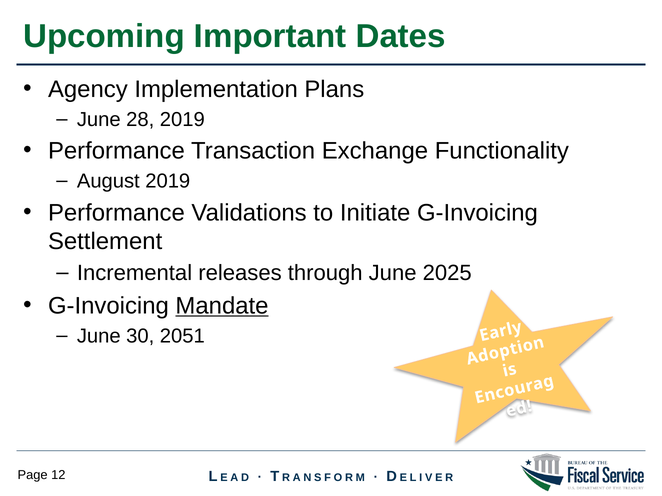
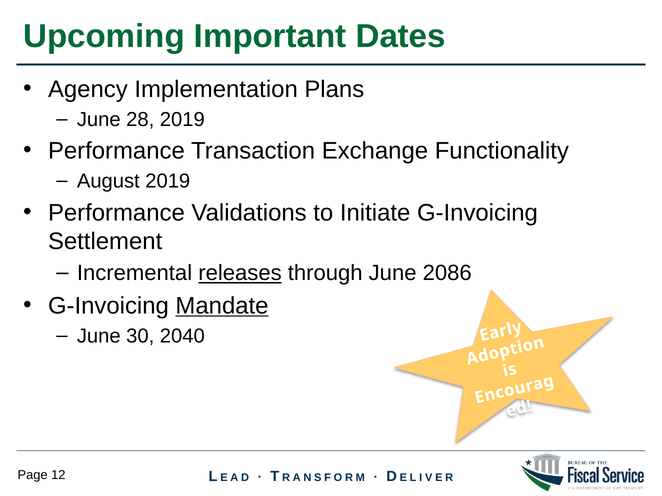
releases underline: none -> present (240, 273)
2025: 2025 -> 2086 (447, 273)
2051: 2051 -> 2040 (182, 336)
